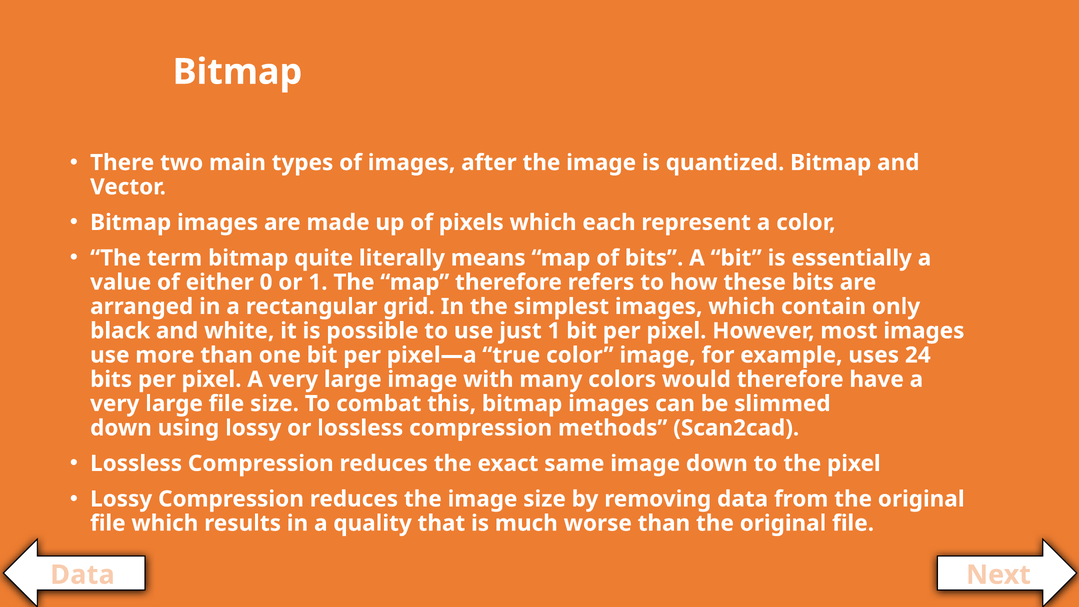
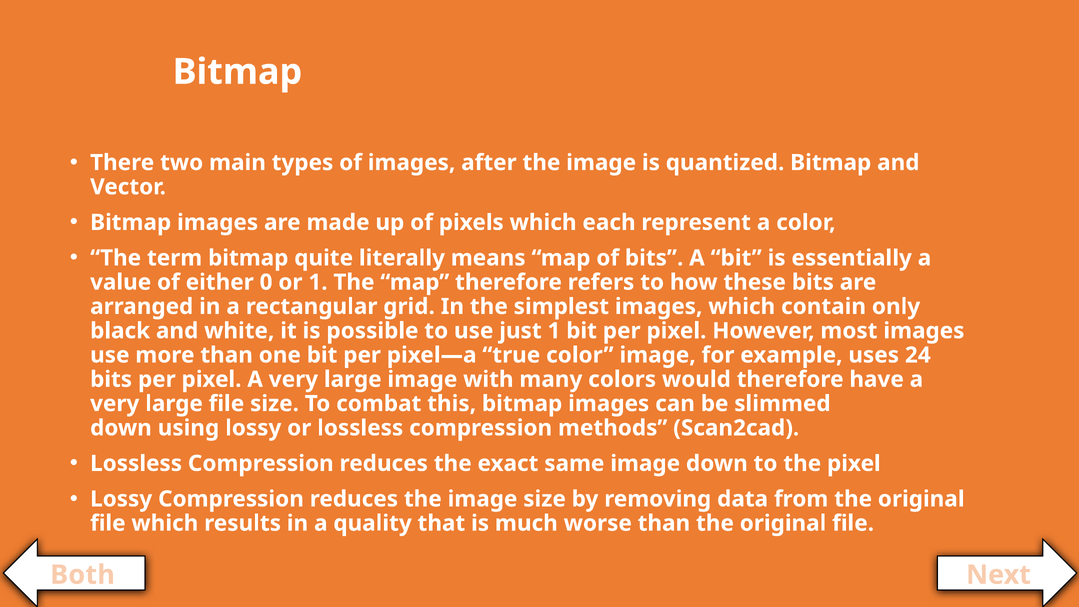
Data: Data -> Both (83, 575)
